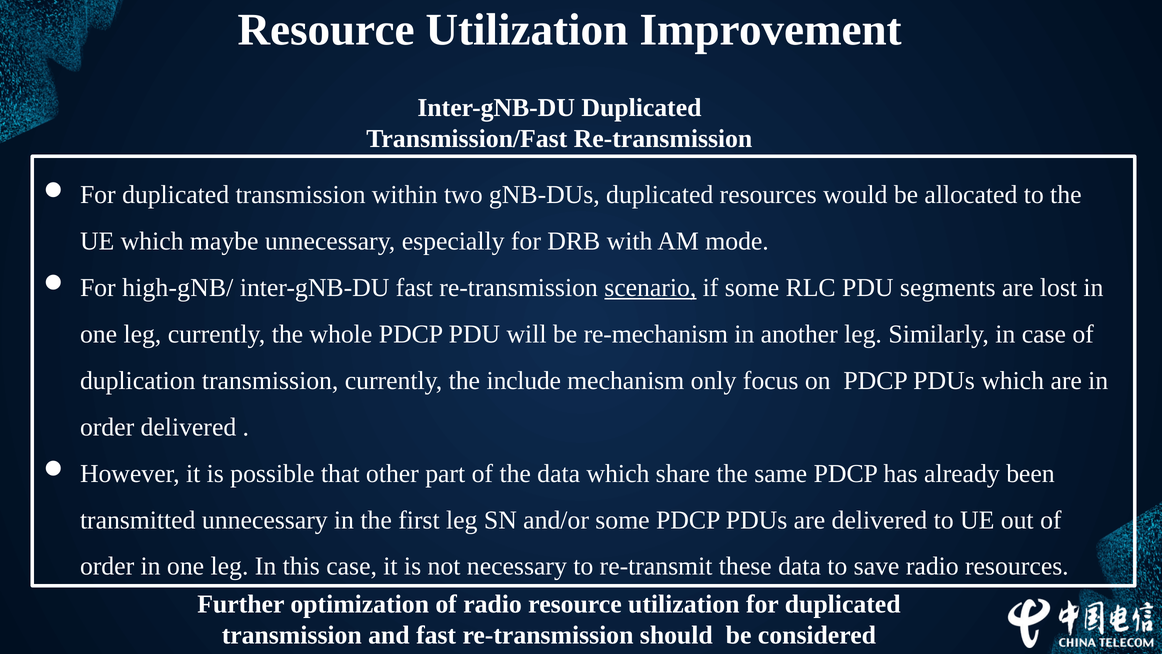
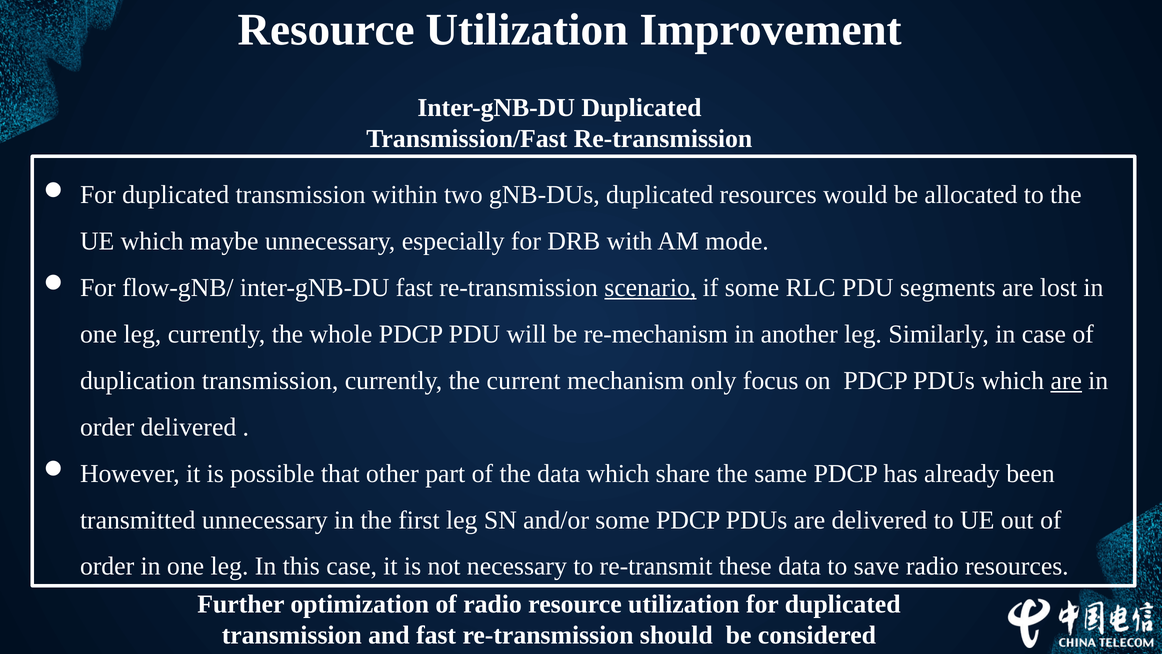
high-gNB/: high-gNB/ -> flow-gNB/ (178, 288)
include: include -> current (524, 380)
are underline: none -> present (1066, 380)
